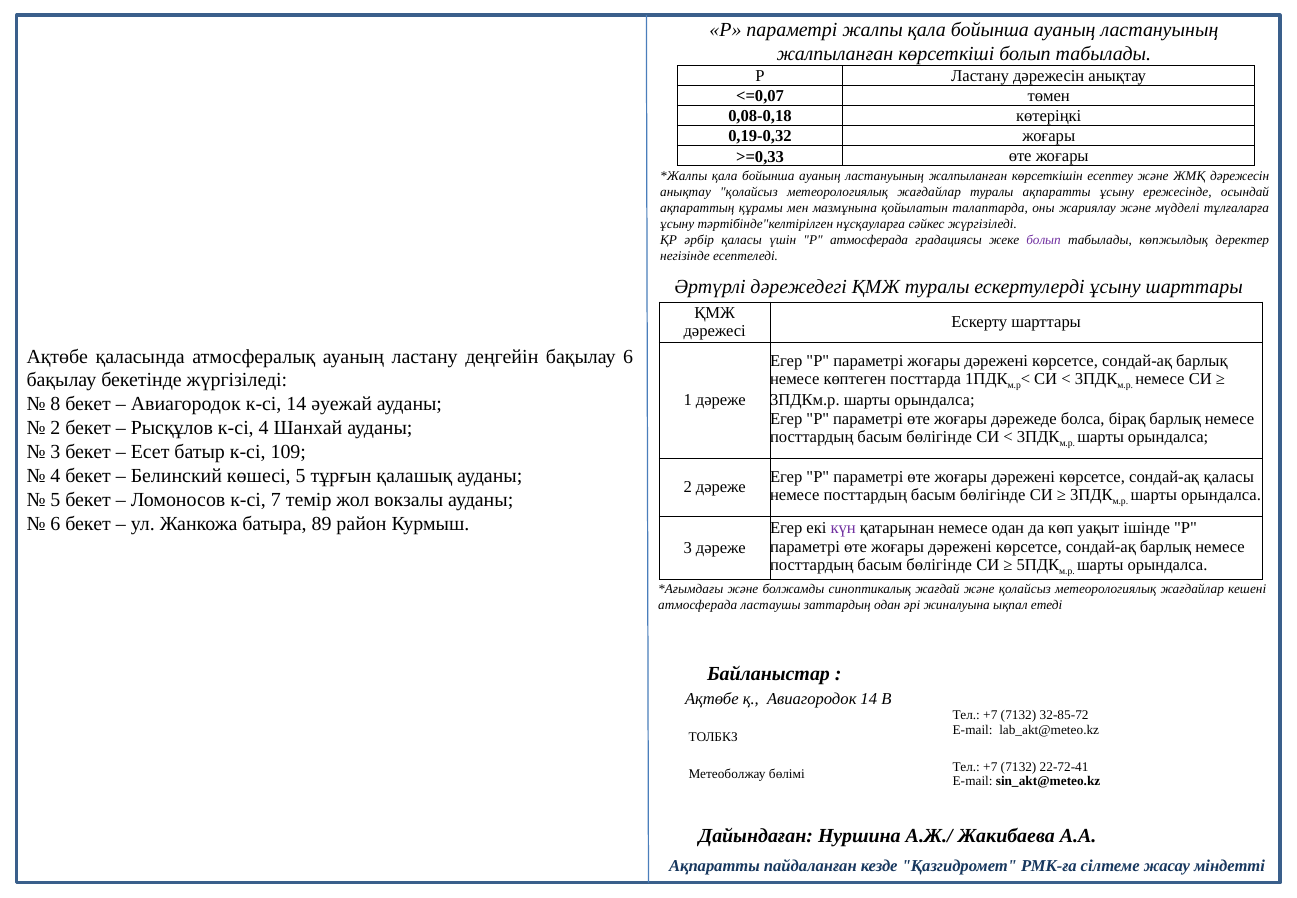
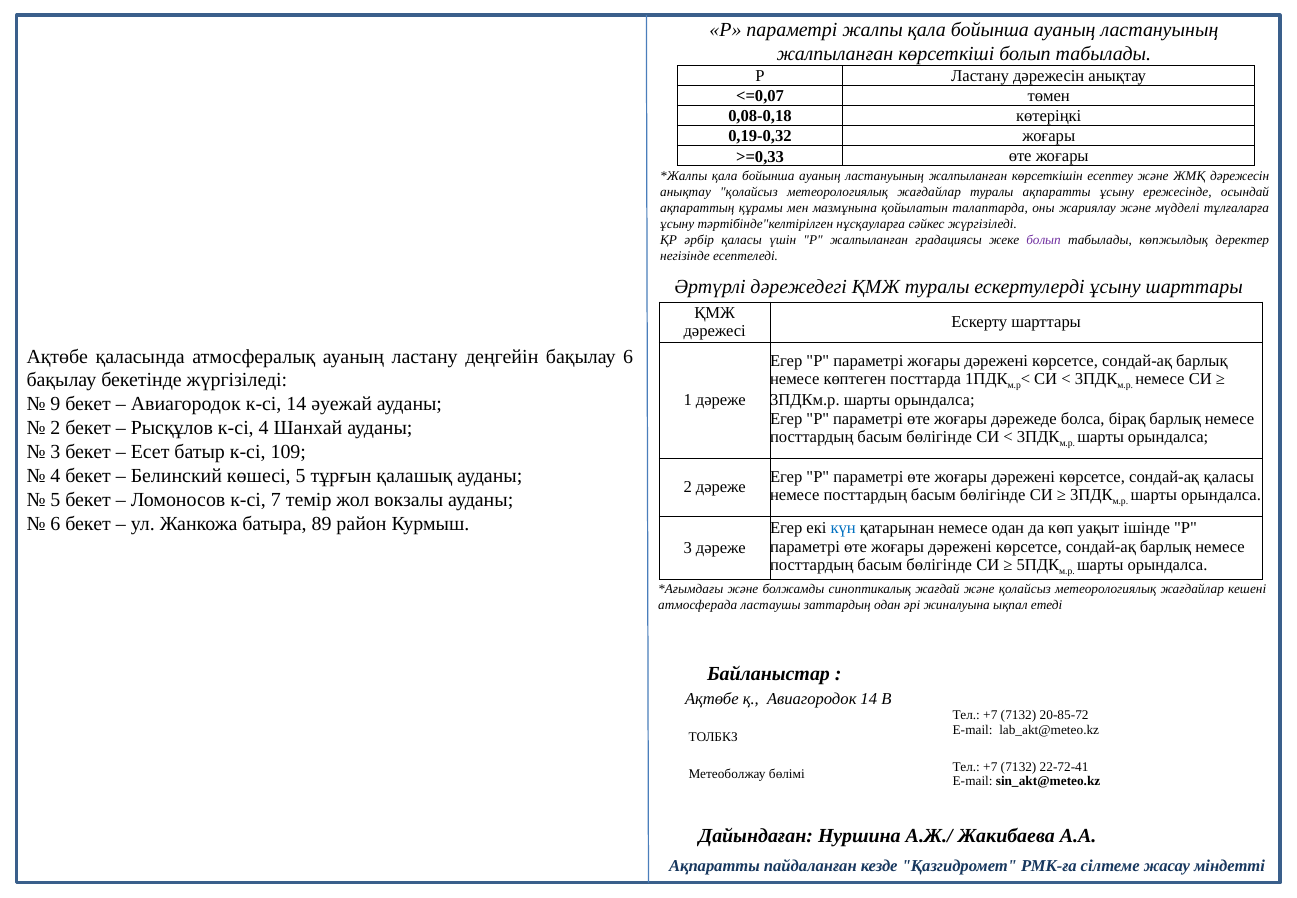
Р атмосферада: атмосферада -> жалпыланған (869, 240)
8: 8 -> 9 (55, 404)
күн colour: purple -> blue (843, 528)
32-85-72: 32-85-72 -> 20-85-72 (1064, 715)
